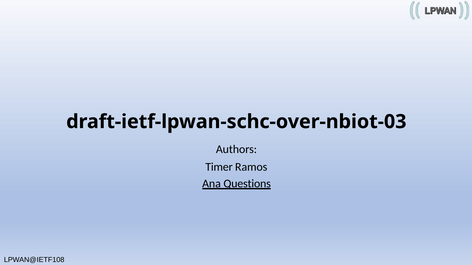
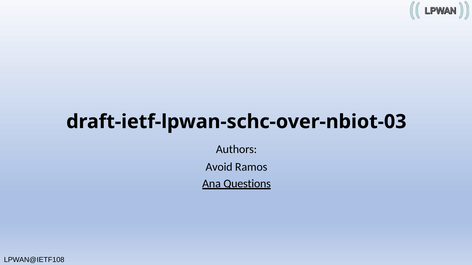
Timer: Timer -> Avoid (219, 167)
